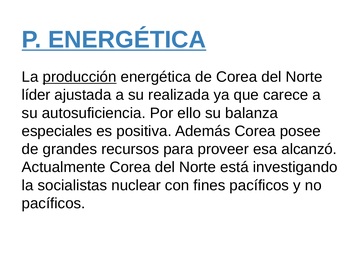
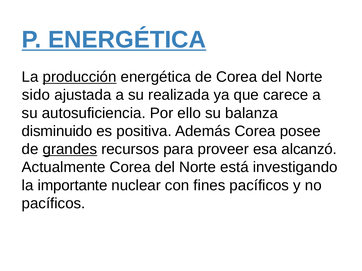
líder: líder -> sido (36, 95)
especiales: especiales -> disminuido (57, 131)
grandes underline: none -> present (70, 149)
socialistas: socialistas -> importante (72, 186)
